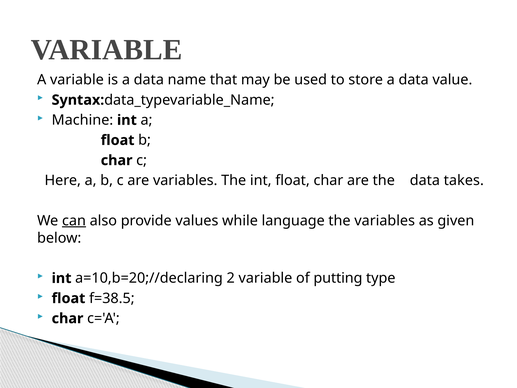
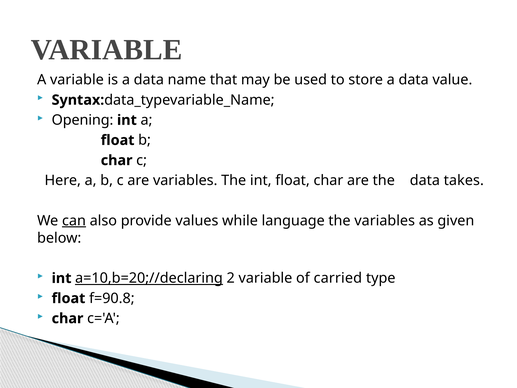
Machine: Machine -> Opening (82, 120)
a=10,b=20;//declaring underline: none -> present (149, 278)
putting: putting -> carried (338, 278)
f=38.5: f=38.5 -> f=90.8 (112, 298)
